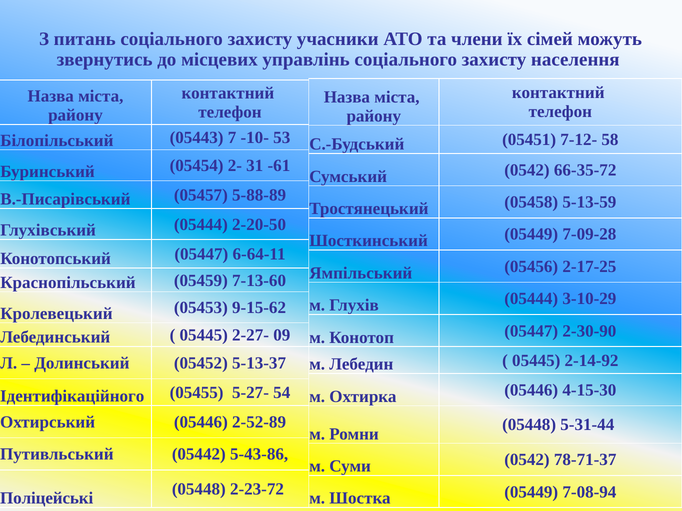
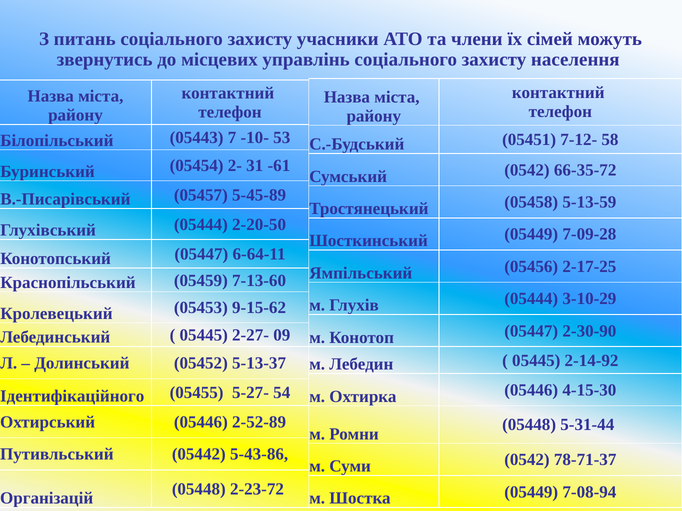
5-88-89: 5-88-89 -> 5-45-89 (259, 195)
Поліцейські: Поліцейські -> Організацій (47, 499)
